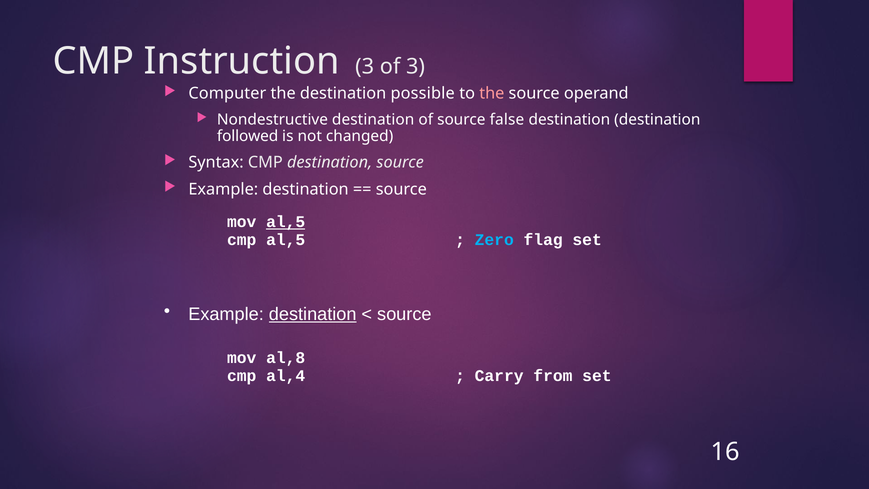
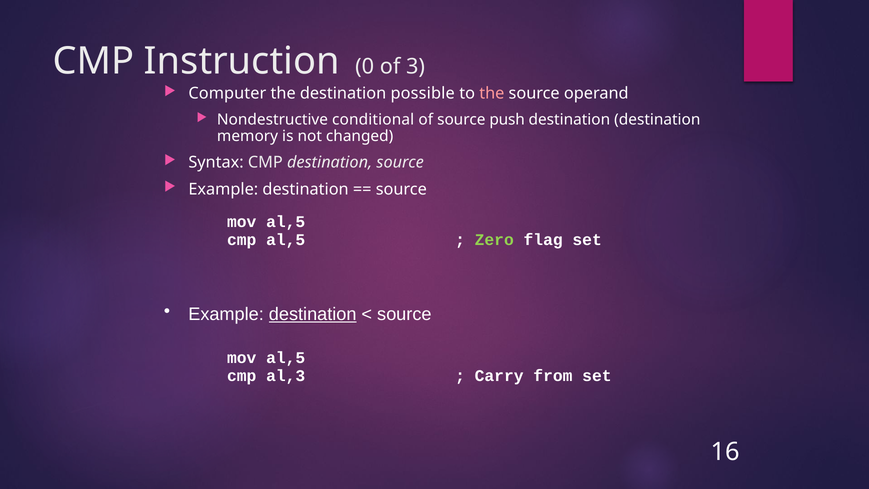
Instruction 3: 3 -> 0 (365, 66)
Nondestructive destination: destination -> conditional (373, 120)
false: false -> push (507, 120)
followed: followed -> memory (248, 136)
al,5 underline: present -> none (286, 222)
Zero colour: light blue -> light green (494, 240)
al,8: al,8 -> al,5 (286, 358)
al,4: al,4 -> al,3 (286, 376)
